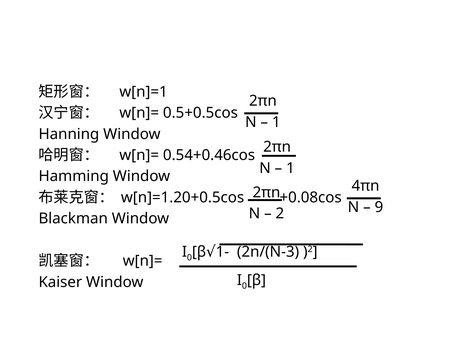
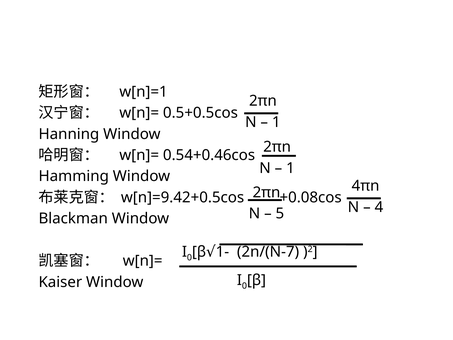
w[n]=1.20+0.5cos: w[n]=1.20+0.5cos -> w[n]=9.42+0.5cos (183, 197)
9: 9 -> 4 (379, 207)
2: 2 -> 5 (280, 214)
2n/(N-3: 2n/(N-3 -> 2n/(N-7 (268, 252)
